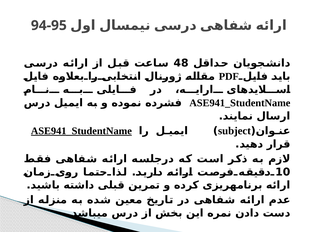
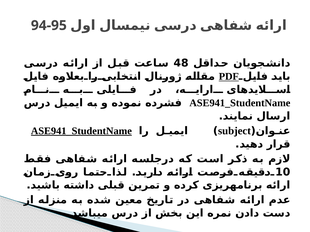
PDF underline: none -> present (229, 77)
